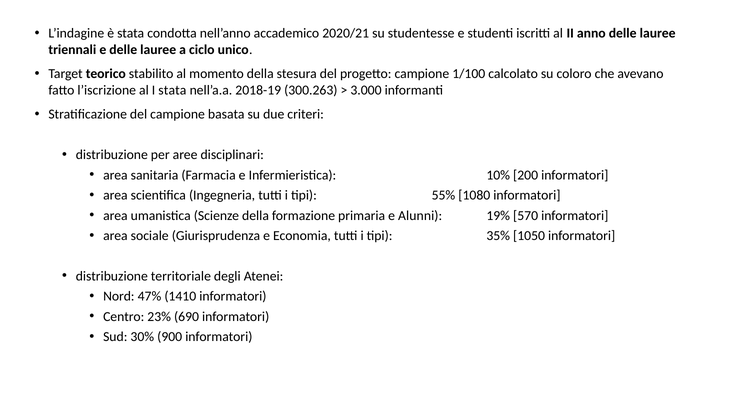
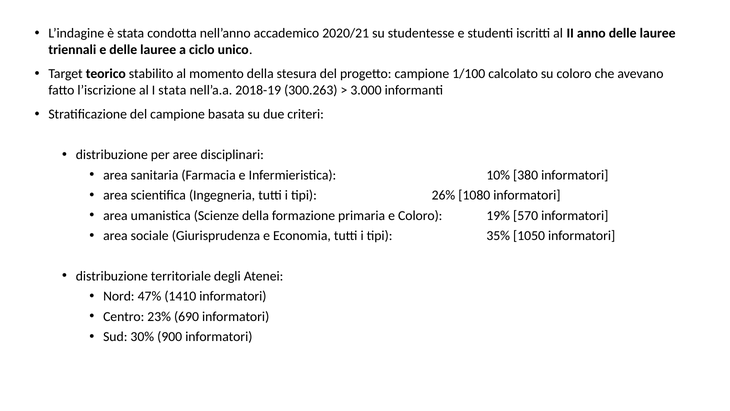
200: 200 -> 380 (526, 175)
55%: 55% -> 26% (443, 195)
e Alunni: Alunni -> Coloro (420, 215)
